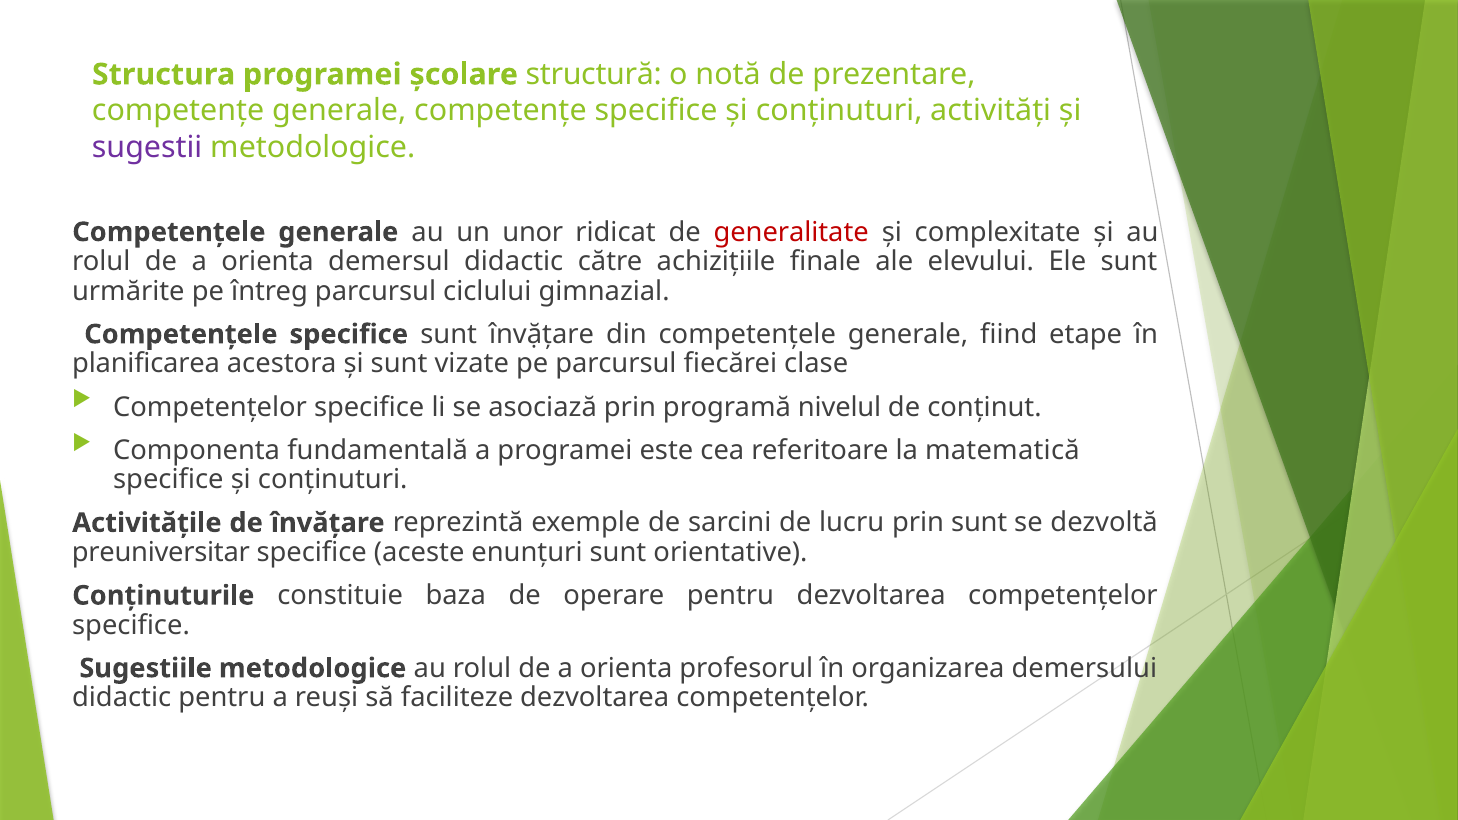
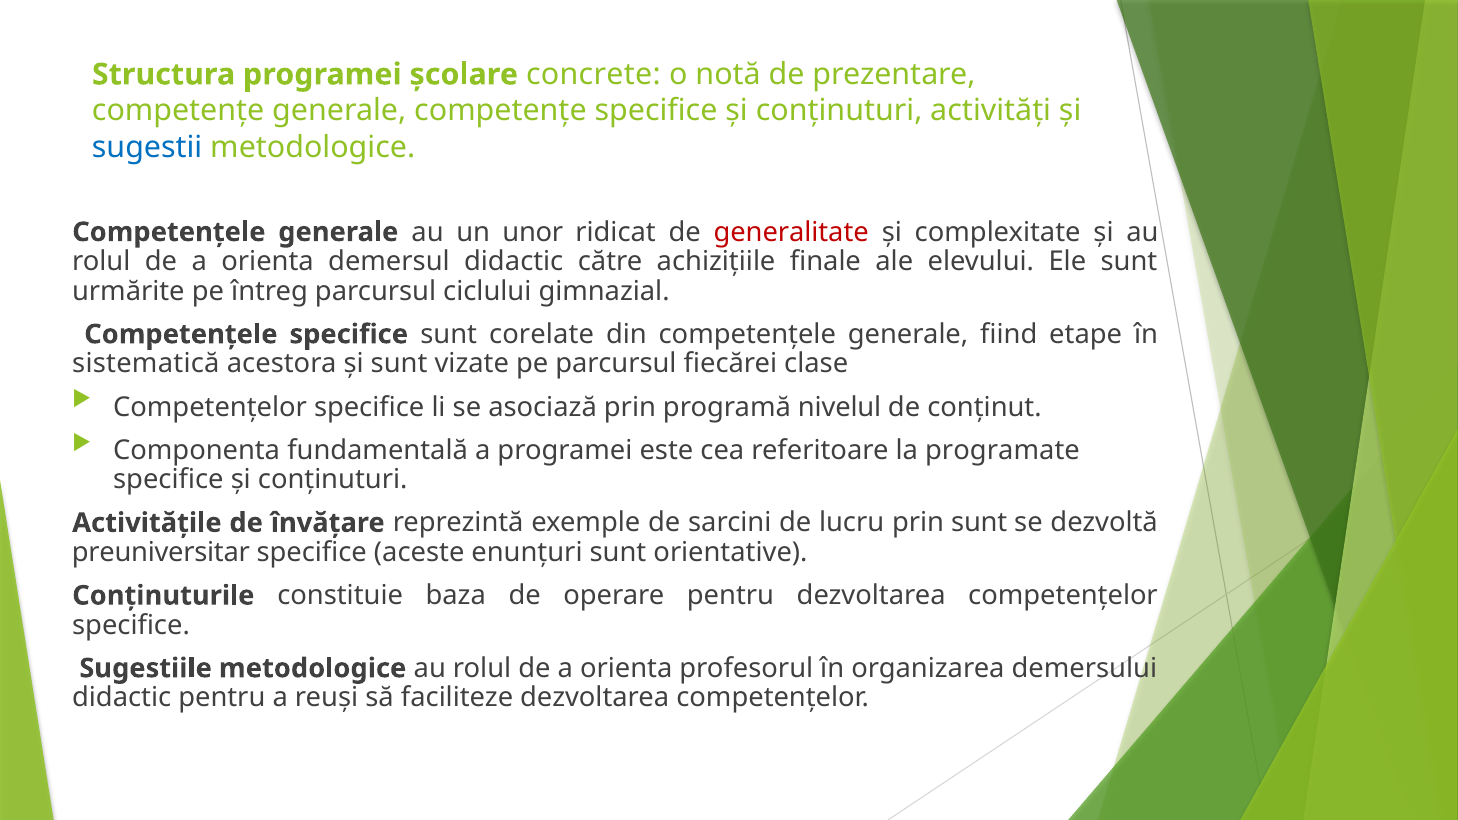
structură: structură -> concrete (593, 74)
sugestii colour: purple -> blue (147, 147)
învặţare: învặţare -> corelate (541, 334)
planificarea: planificarea -> sistematică (146, 364)
matematică: matematică -> programate (1002, 450)
